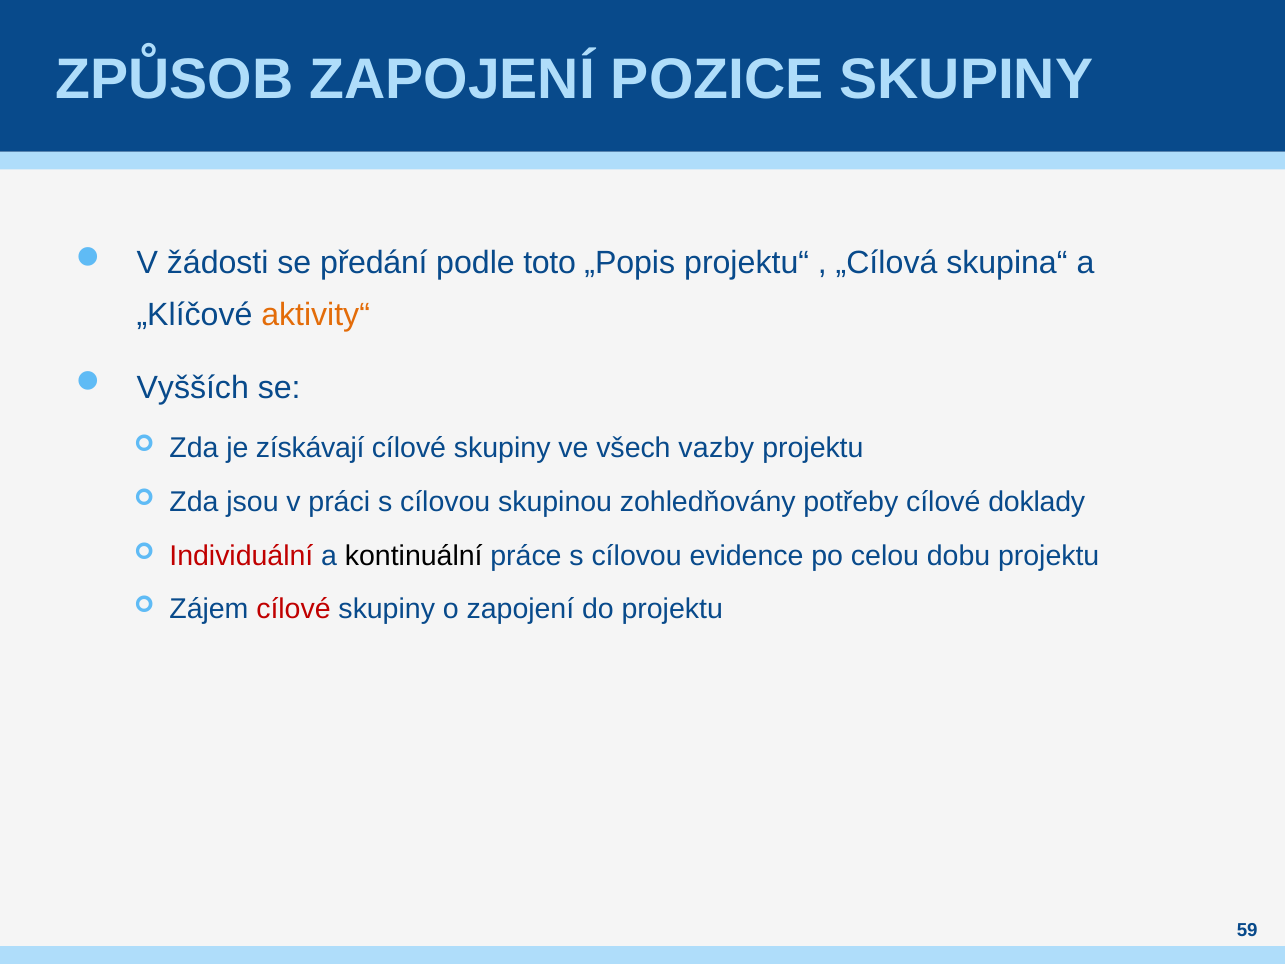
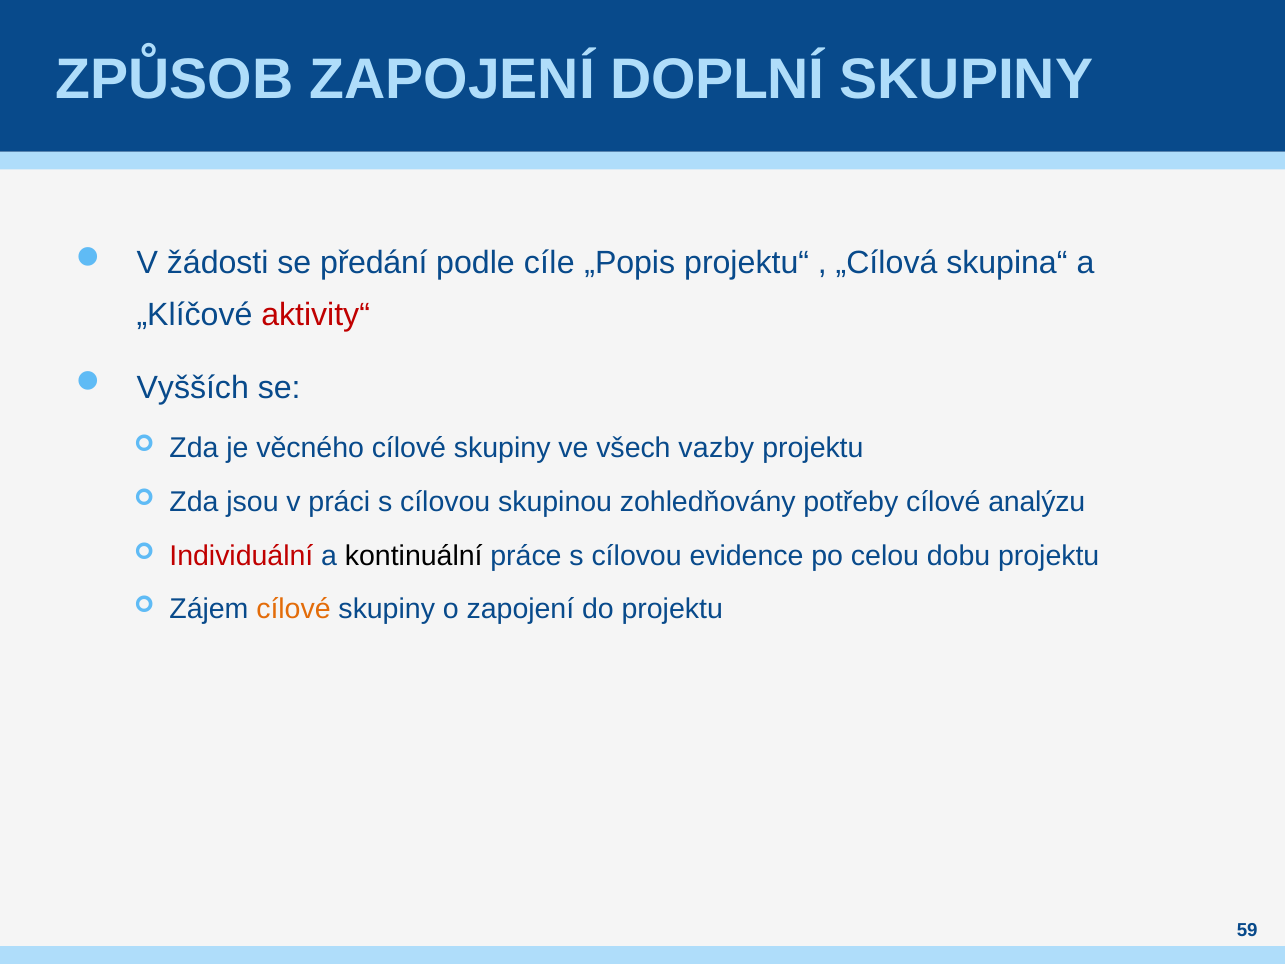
POZICE: POZICE -> DOPLNÍ (717, 80)
toto: toto -> cíle (549, 263)
aktivity“ colour: orange -> red (316, 315)
získávají: získávají -> věcného (310, 448)
doklady: doklady -> analýzu (1037, 502)
cílové colour: red -> orange (294, 609)
